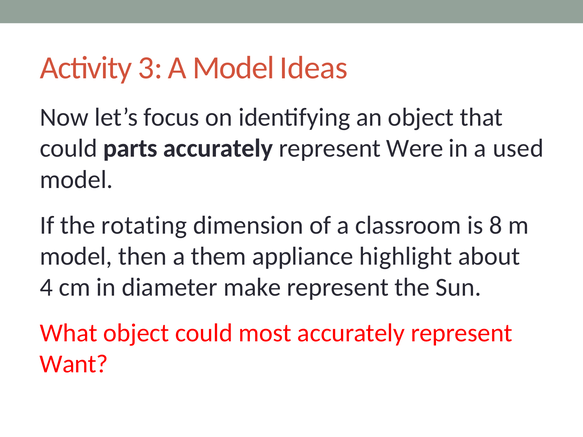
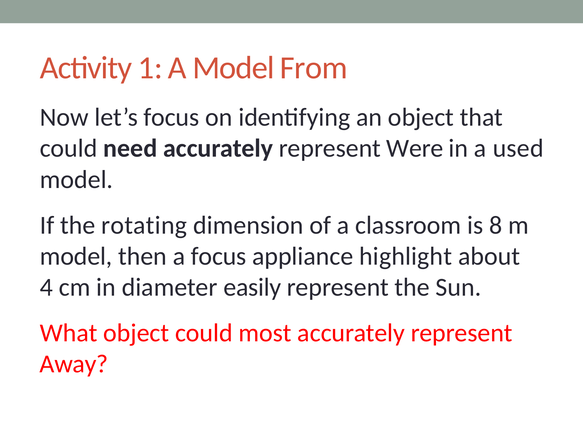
3: 3 -> 1 (150, 68)
Ideas: Ideas -> From (314, 68)
parts: parts -> need (130, 149)
a them: them -> focus (219, 256)
make: make -> easily (252, 288)
Want: Want -> Away (74, 364)
